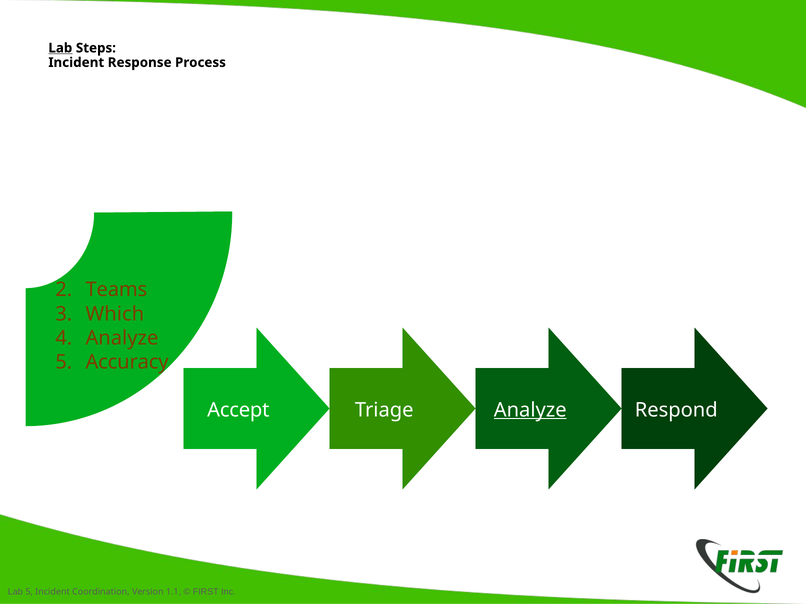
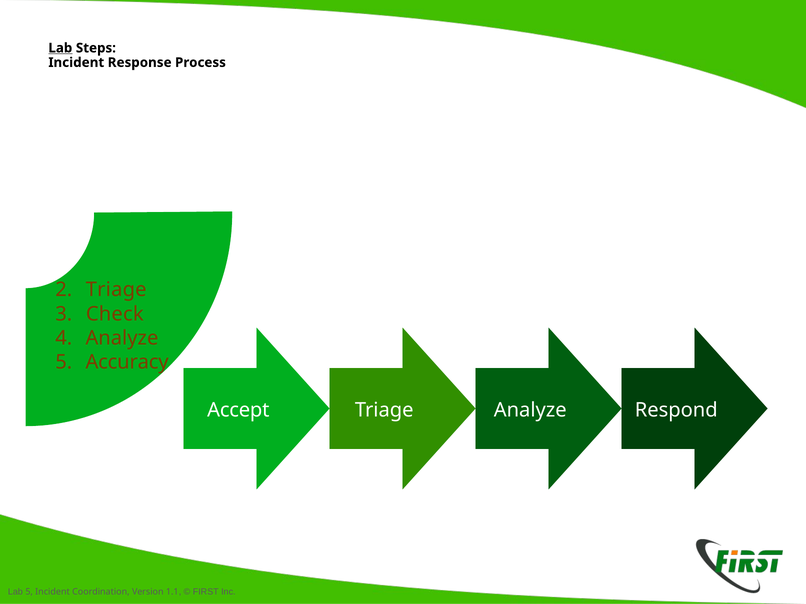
Teams: Teams -> Triage (116, 290)
Which: Which -> Check (115, 314)
Analyze underline: present -> none (530, 410)
